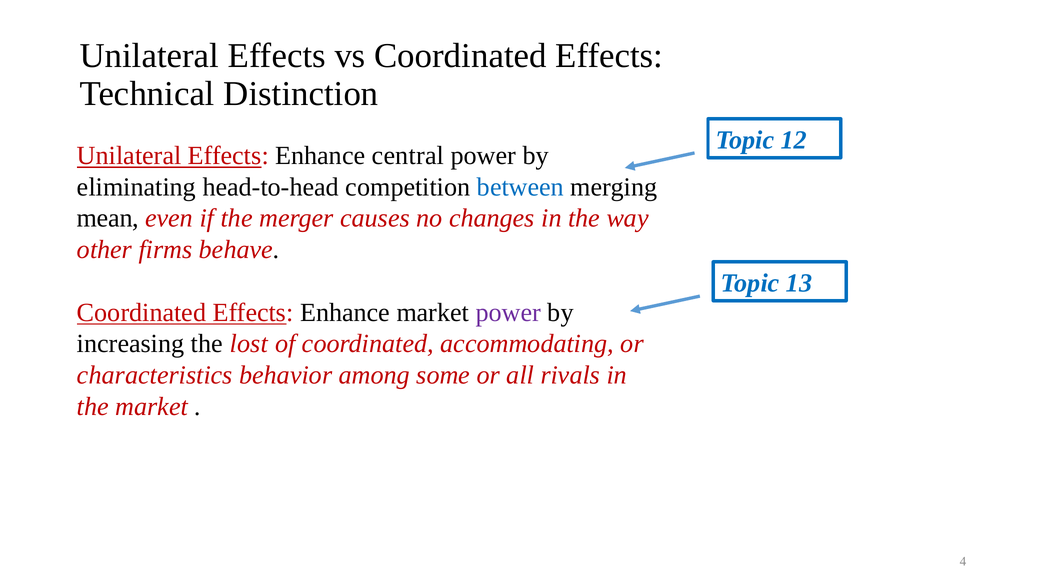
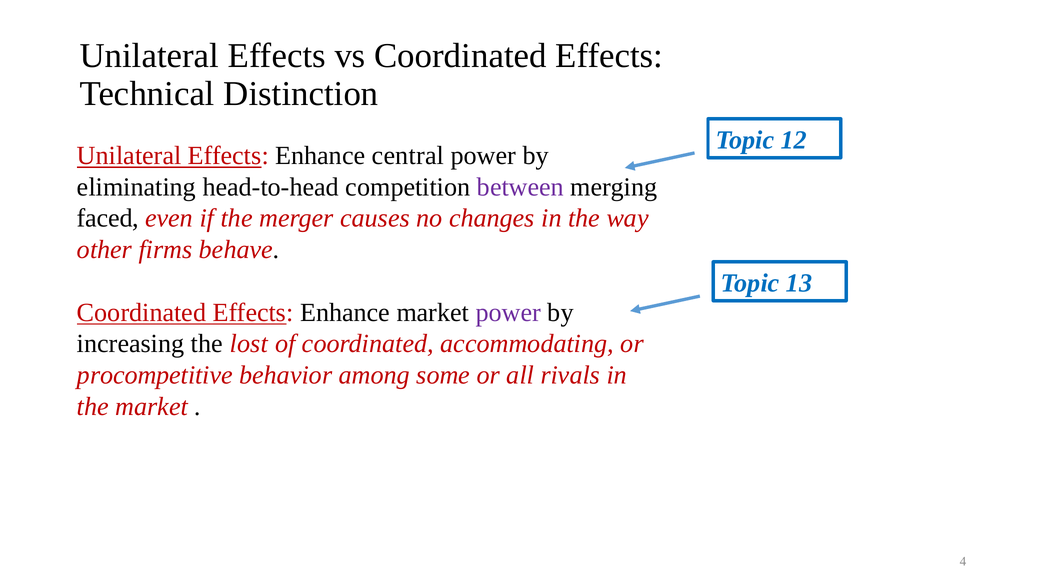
between colour: blue -> purple (520, 187)
mean: mean -> faced (108, 218)
characteristics: characteristics -> procompetitive (155, 375)
